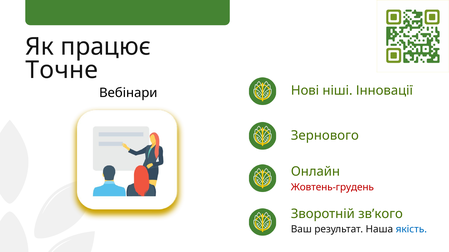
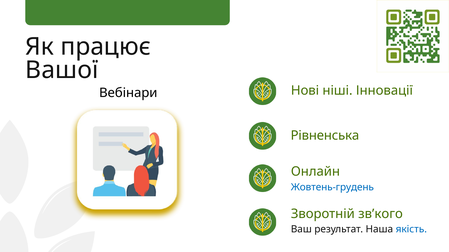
Точне: Точне -> Вашої (62, 70)
Зернового: Зернового -> Рівненська (325, 136)
Жовтень-грудень colour: red -> blue (332, 188)
